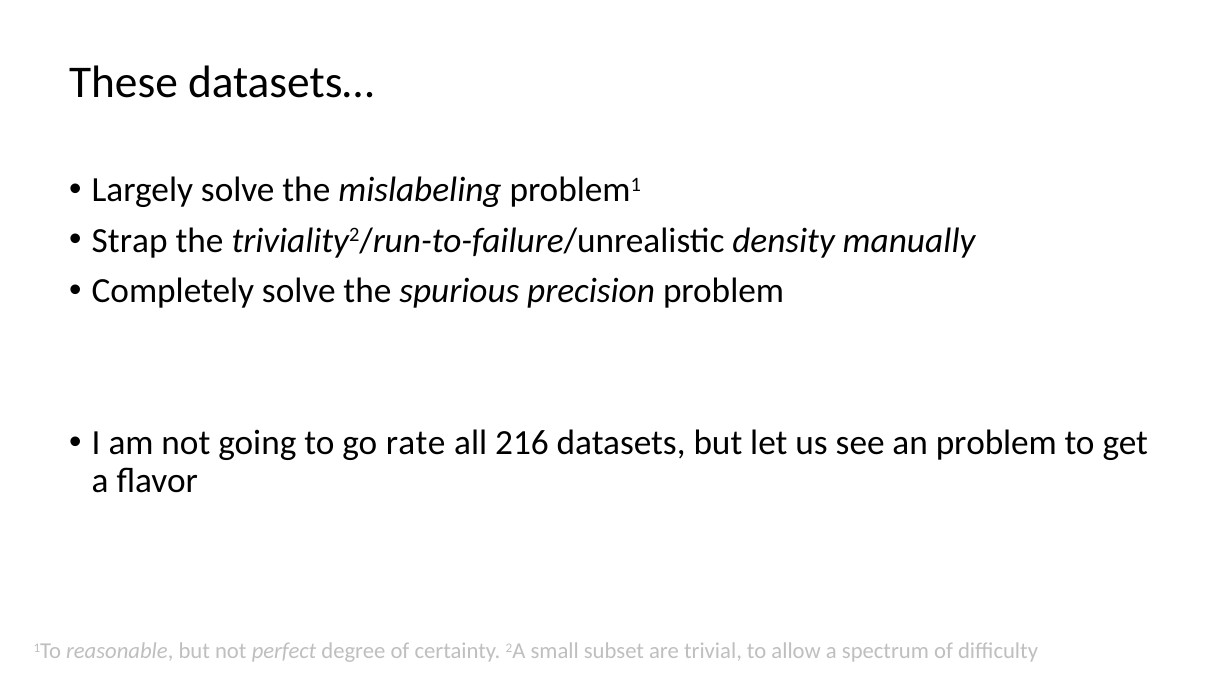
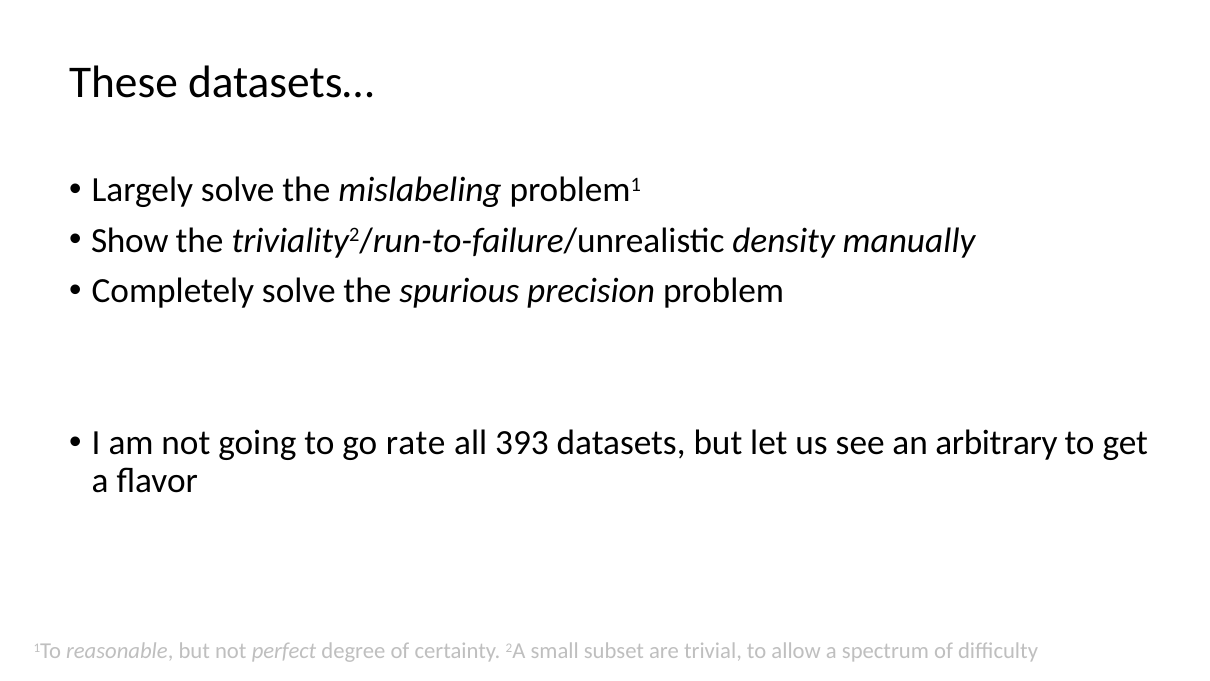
Strap: Strap -> Show (130, 240)
216: 216 -> 393 (522, 443)
an problem: problem -> arbitrary (996, 443)
